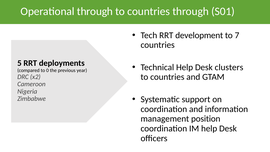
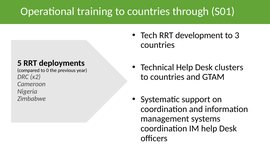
Operational through: through -> training (95, 11)
7: 7 -> 3 (237, 35)
position: position -> systems (206, 119)
